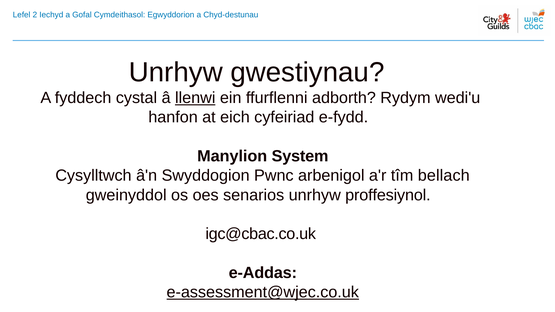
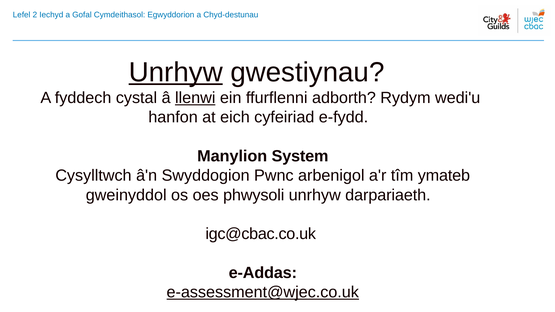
Unrhyw underline: none -> present (176, 72)
bellach: bellach -> ymateb (444, 176)
senarios: senarios -> phwysoli (254, 195)
proffesiynol: proffesiynol -> darpariaeth (388, 195)
